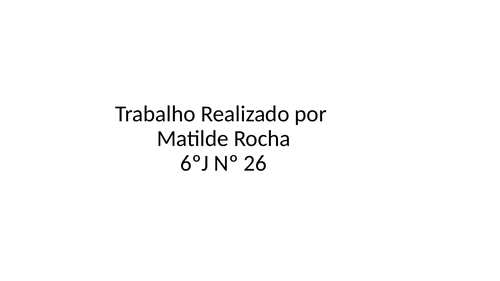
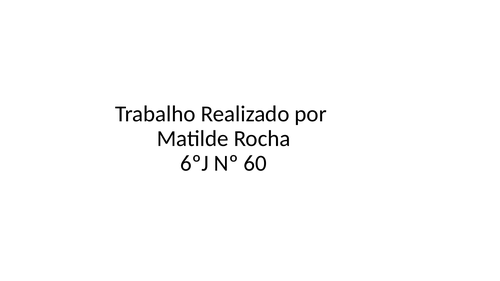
26: 26 -> 60 (255, 164)
